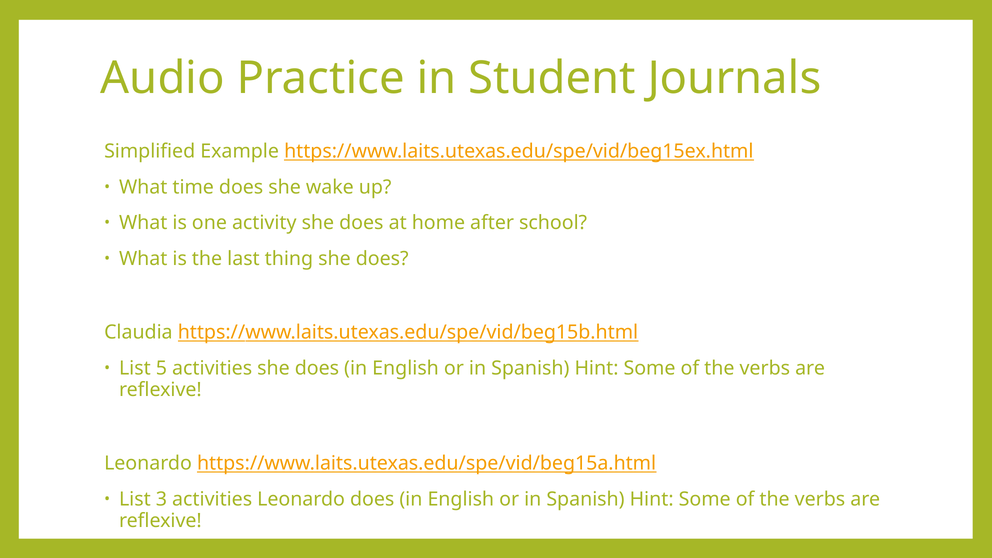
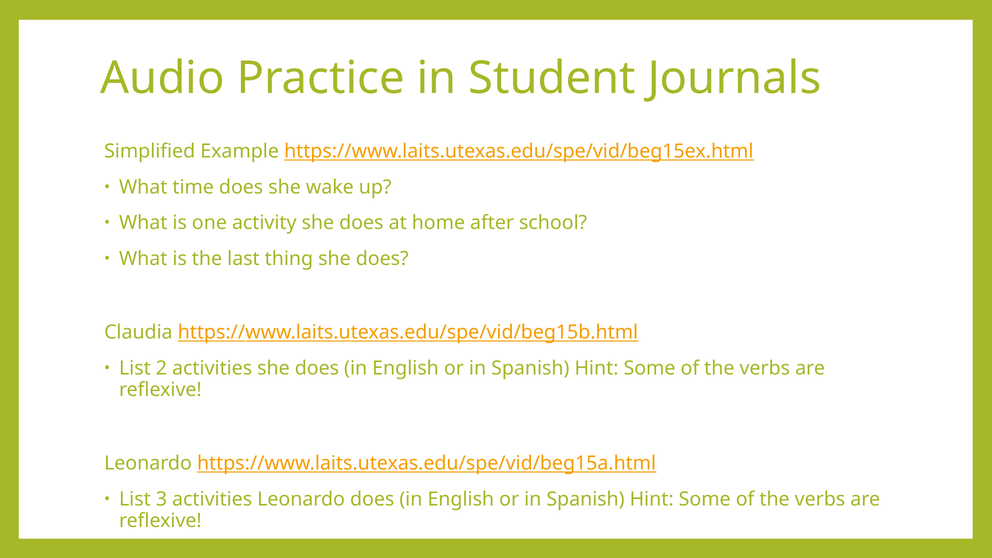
5: 5 -> 2 (161, 368)
